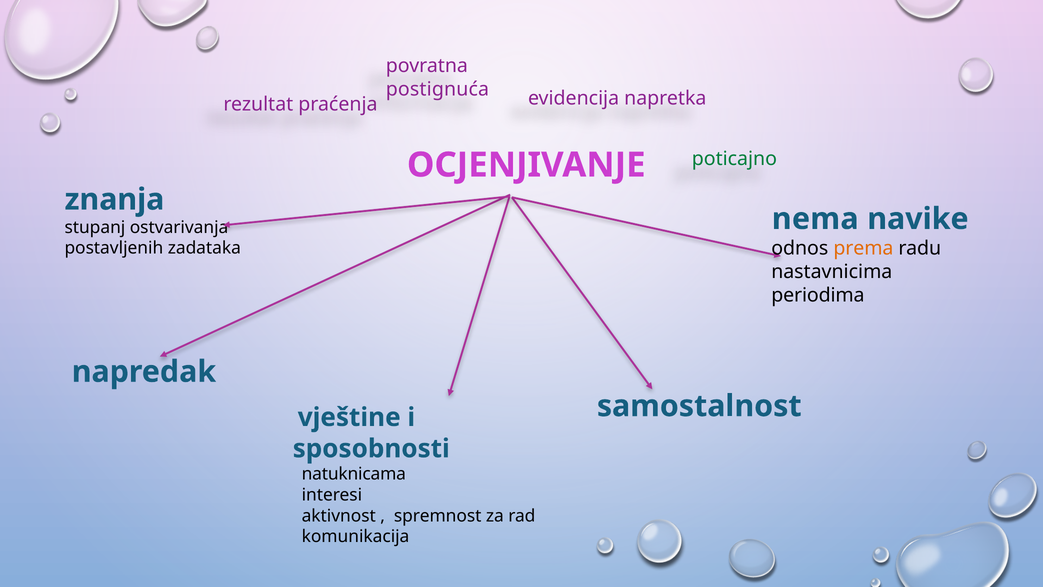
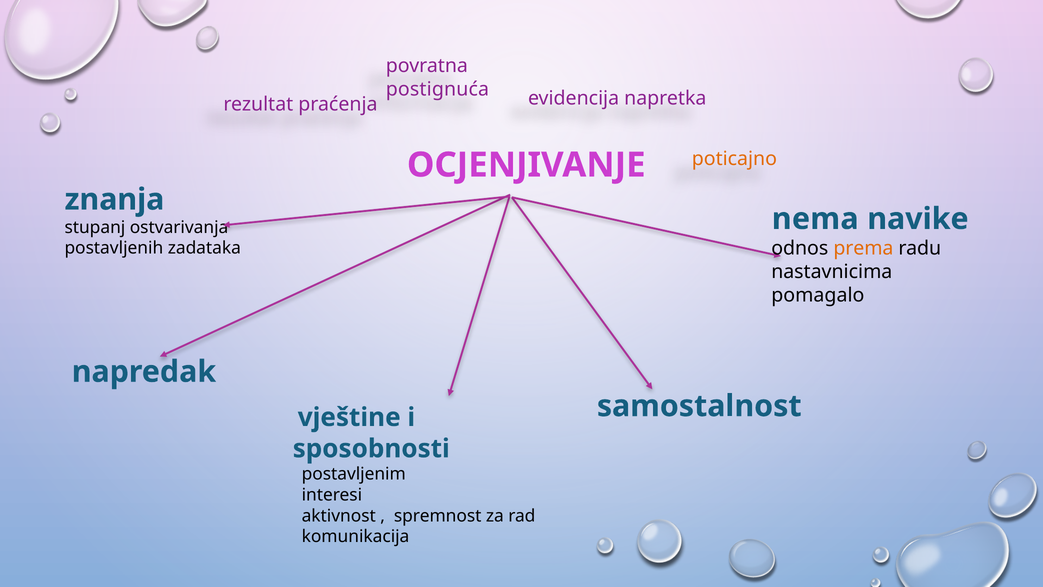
poticajno colour: green -> orange (734, 159)
periodima: periodima -> pomagalo (818, 295)
natuknicama: natuknicama -> postavljenim (354, 474)
